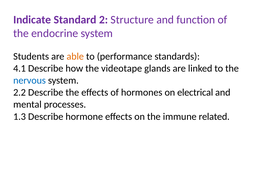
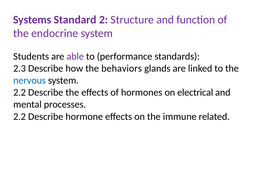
Indicate: Indicate -> Systems (32, 20)
able colour: orange -> purple (75, 56)
4.1: 4.1 -> 2.3 (20, 68)
videotape: videotape -> behaviors (122, 68)
1.3: 1.3 -> 2.2 (20, 116)
